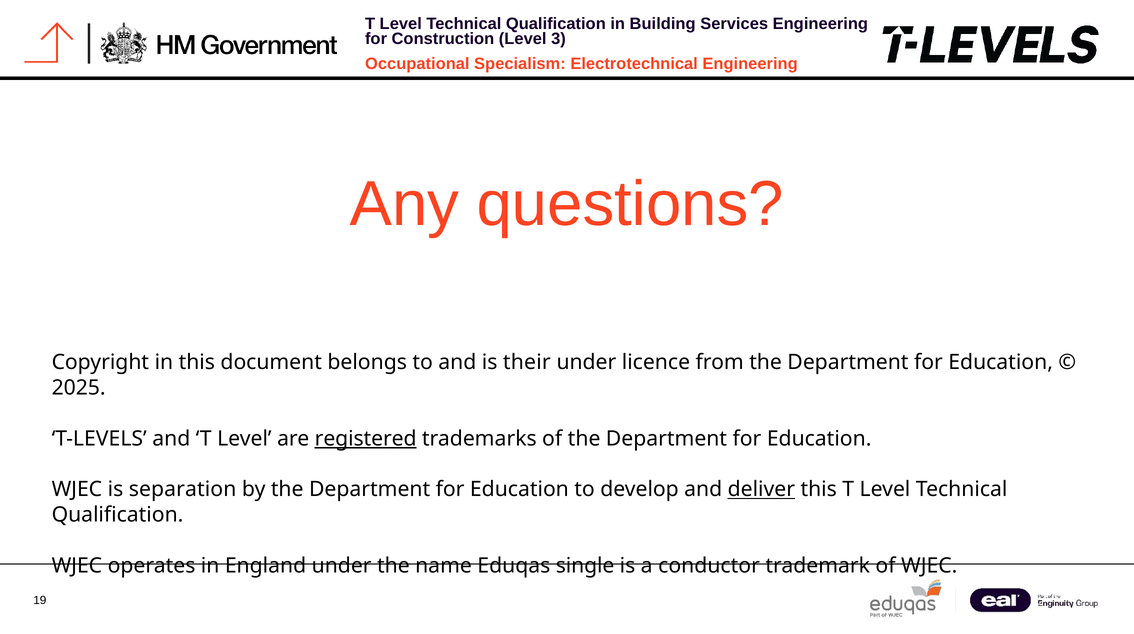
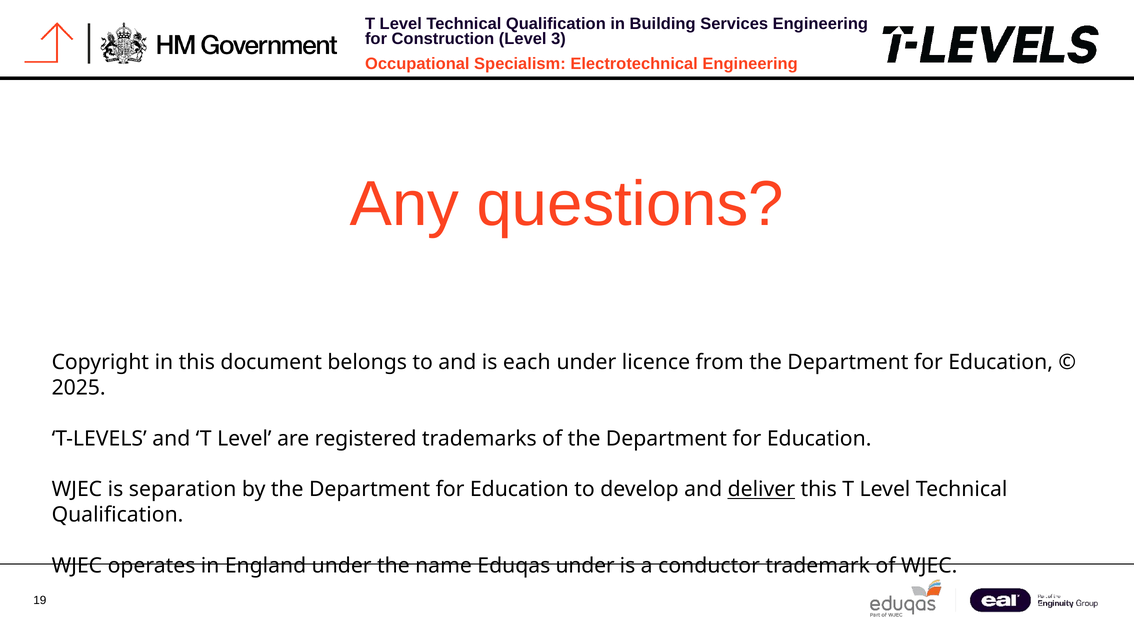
their: their -> each (527, 362)
registered underline: present -> none (366, 438)
Eduqas single: single -> under (585, 565)
